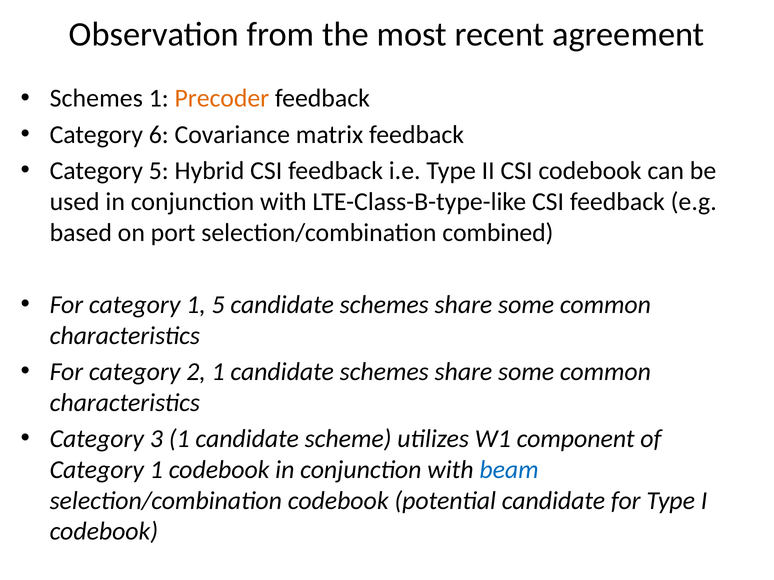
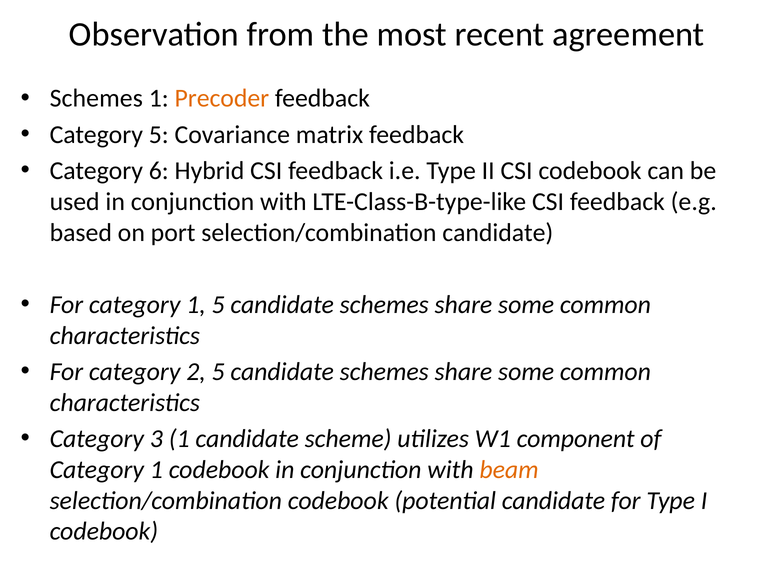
Category 6: 6 -> 5 (159, 135)
Category 5: 5 -> 6 (159, 171)
selection/combination combined: combined -> candidate (498, 233)
2 1: 1 -> 5 (218, 372)
beam colour: blue -> orange (509, 470)
